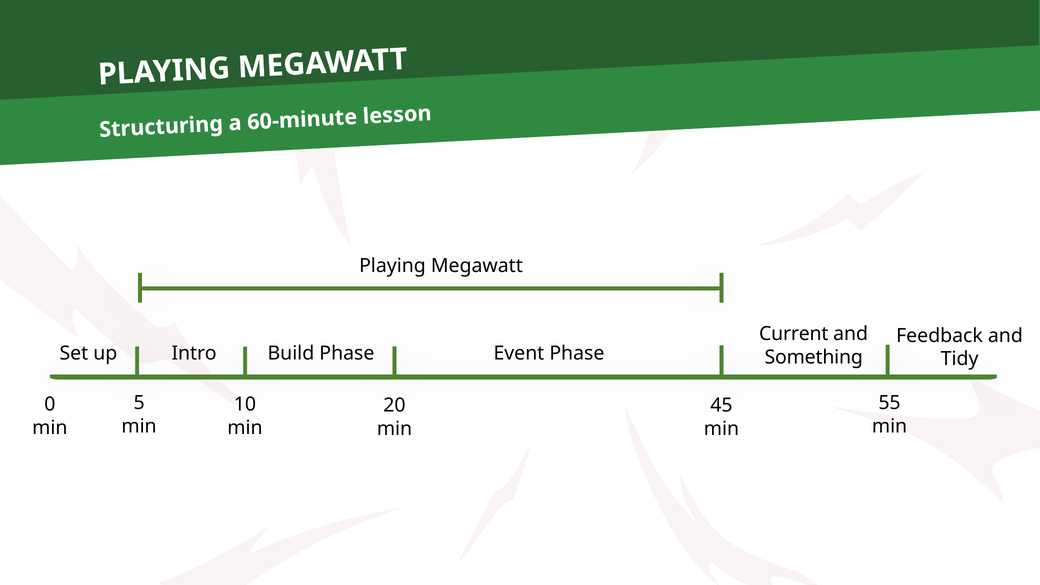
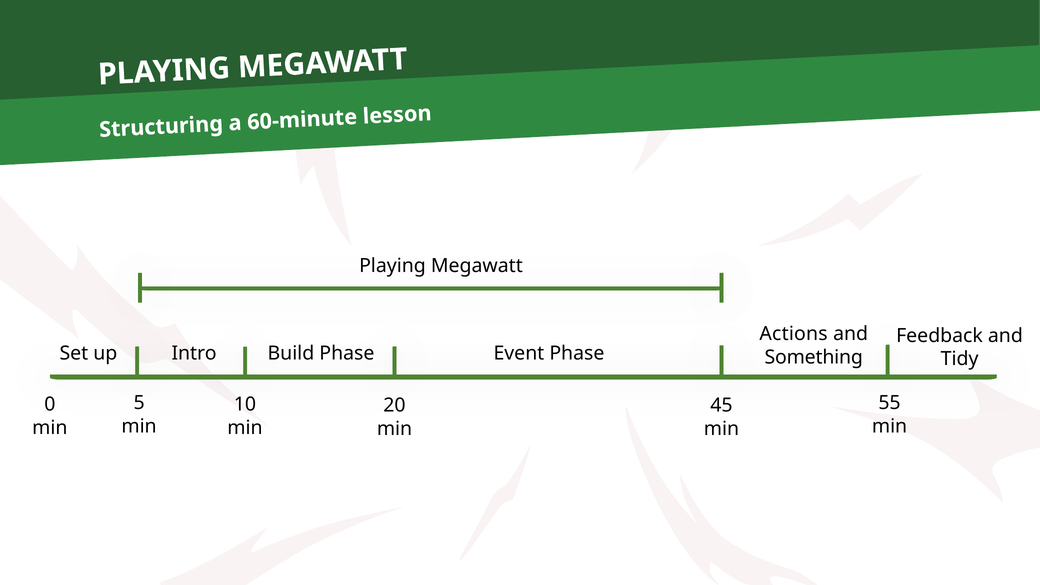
Current: Current -> Actions (794, 334)
